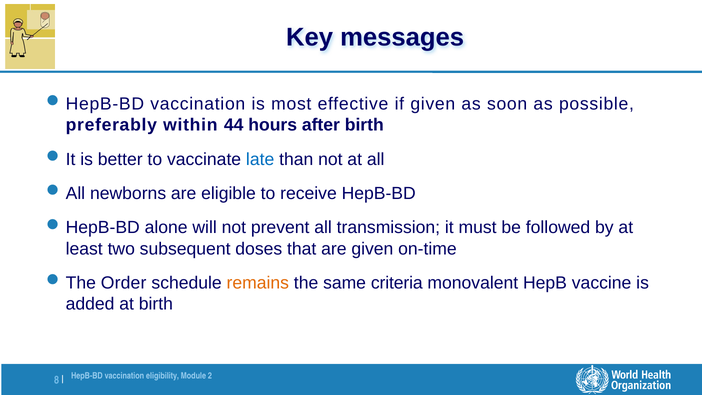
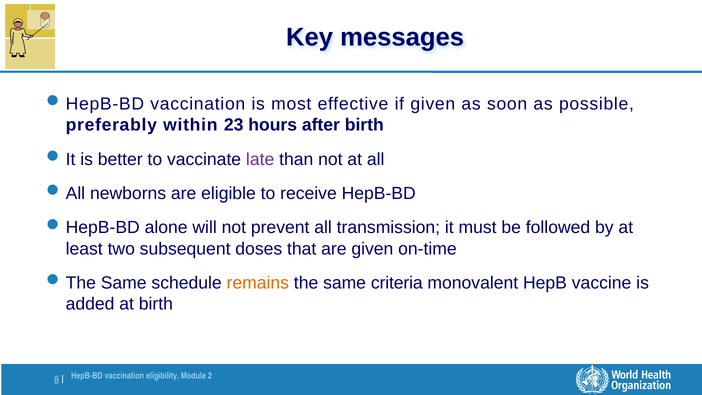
44: 44 -> 23 (234, 125)
late colour: blue -> purple (260, 159)
Order: Order -> Same (124, 283)
